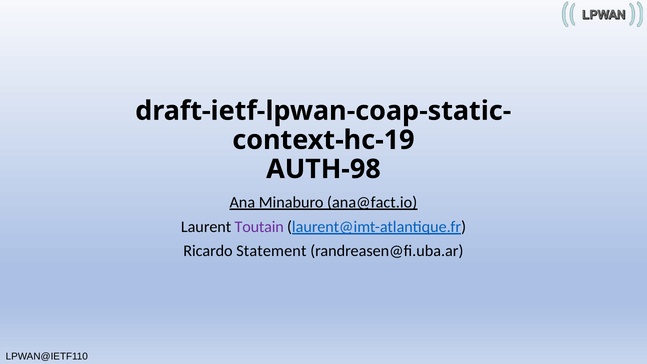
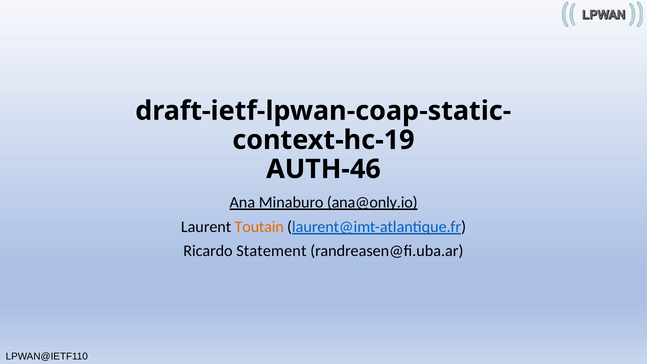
AUTH-98: AUTH-98 -> AUTH-46 (323, 169)
ana@fact.io: ana@fact.io -> ana@only.io (372, 202)
Toutain colour: purple -> orange (259, 227)
